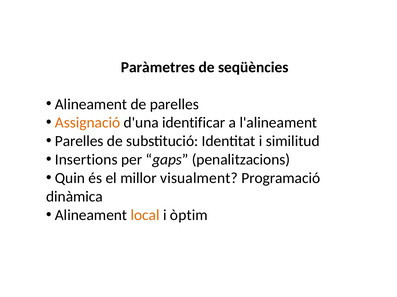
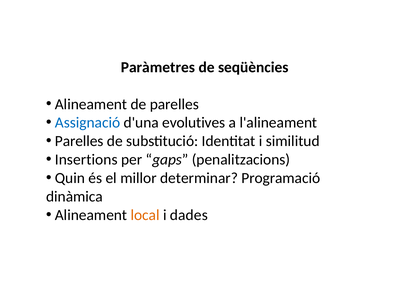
Assignació colour: orange -> blue (88, 123)
identificar: identificar -> evolutives (194, 123)
visualment: visualment -> determinar (199, 179)
òptim: òptim -> dades (189, 216)
